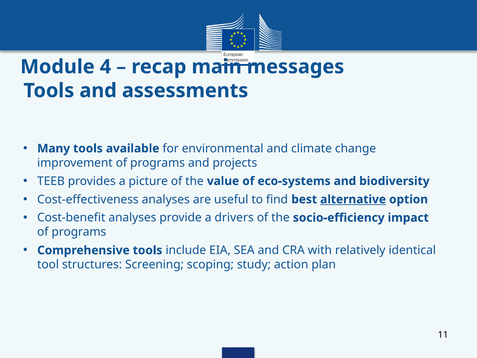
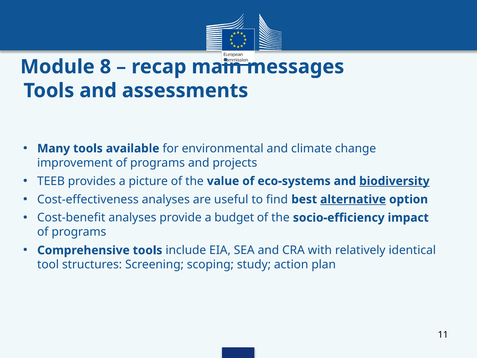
4: 4 -> 8 (105, 67)
biodiversity underline: none -> present (394, 181)
drivers: drivers -> budget (234, 218)
